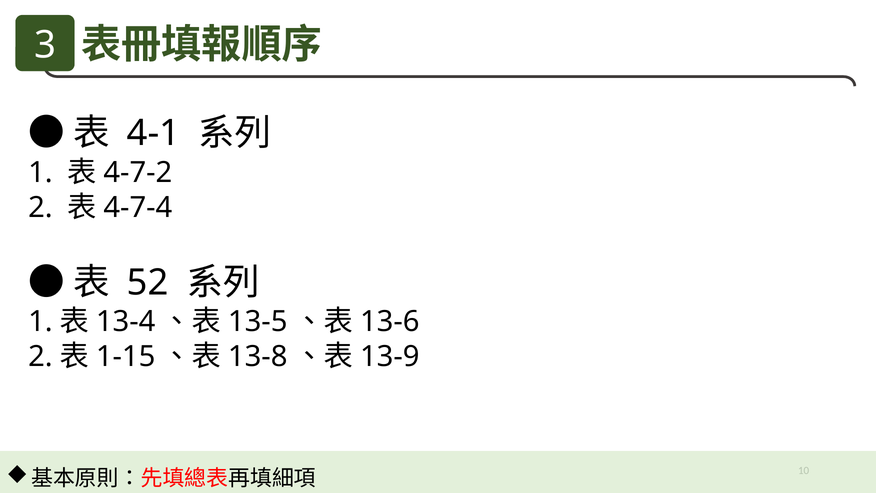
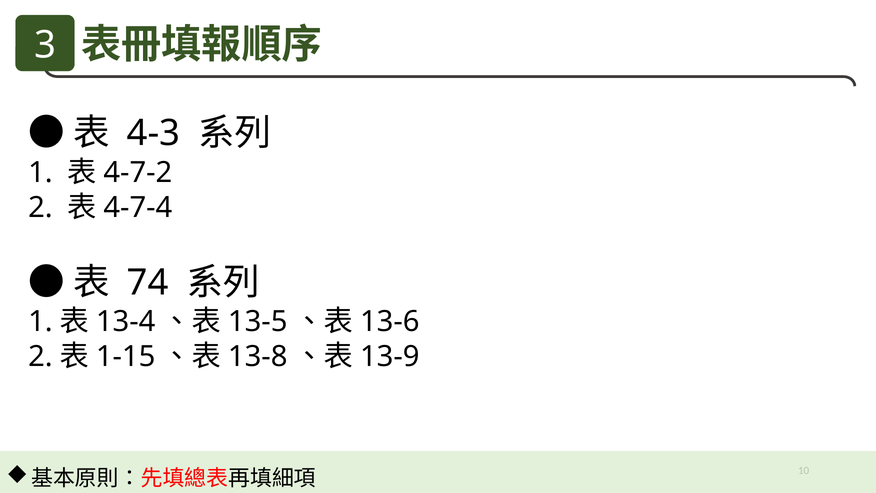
4-1: 4-1 -> 4-3 (153, 133)
52: 52 -> 74 (148, 282)
